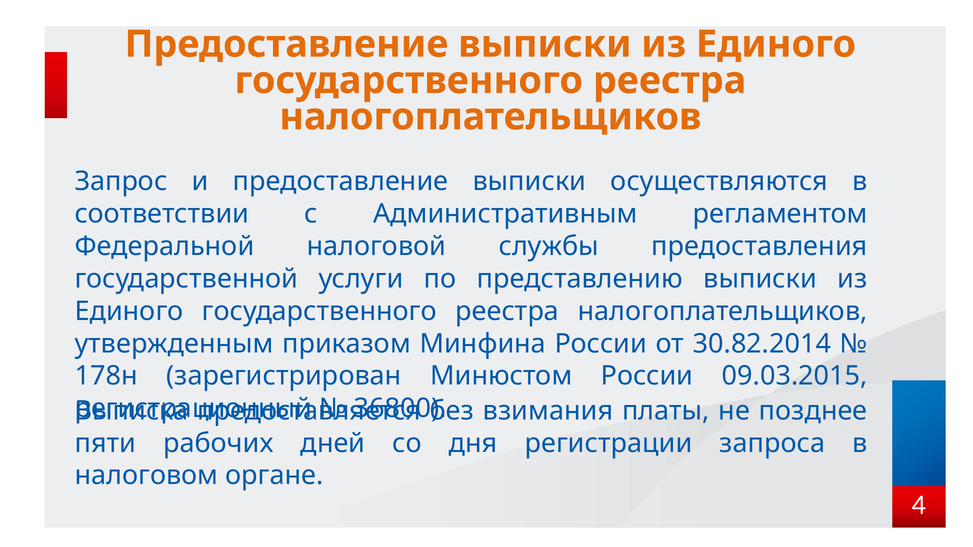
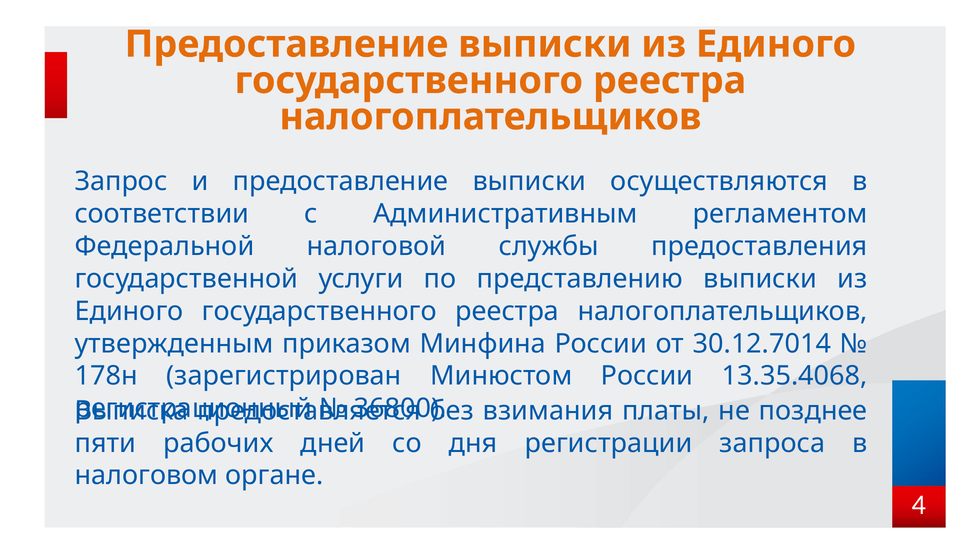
30.82.2014: 30.82.2014 -> 30.12.7014 (762, 344)
09.03.2015: 09.03.2015 -> 13.35.4068 (795, 376)
